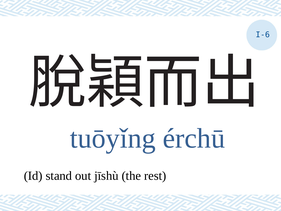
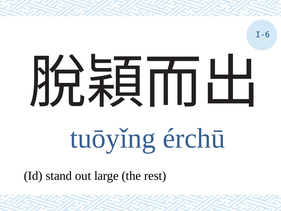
jīshù: jīshù -> large (106, 176)
